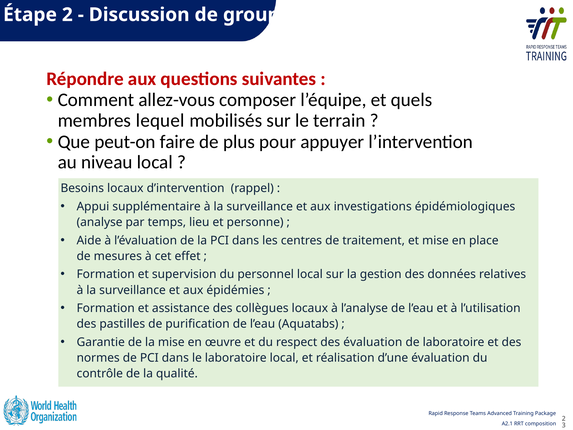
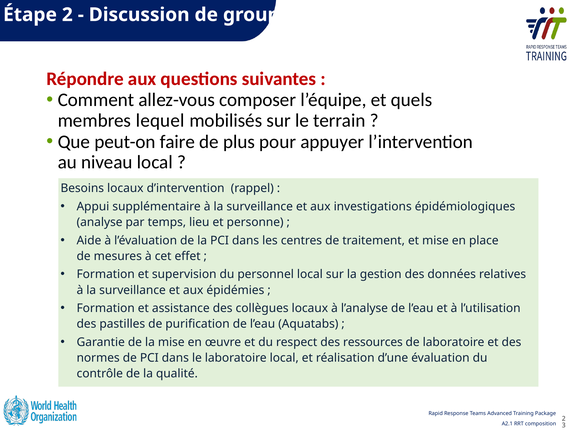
des évaluation: évaluation -> ressources (373, 342)
